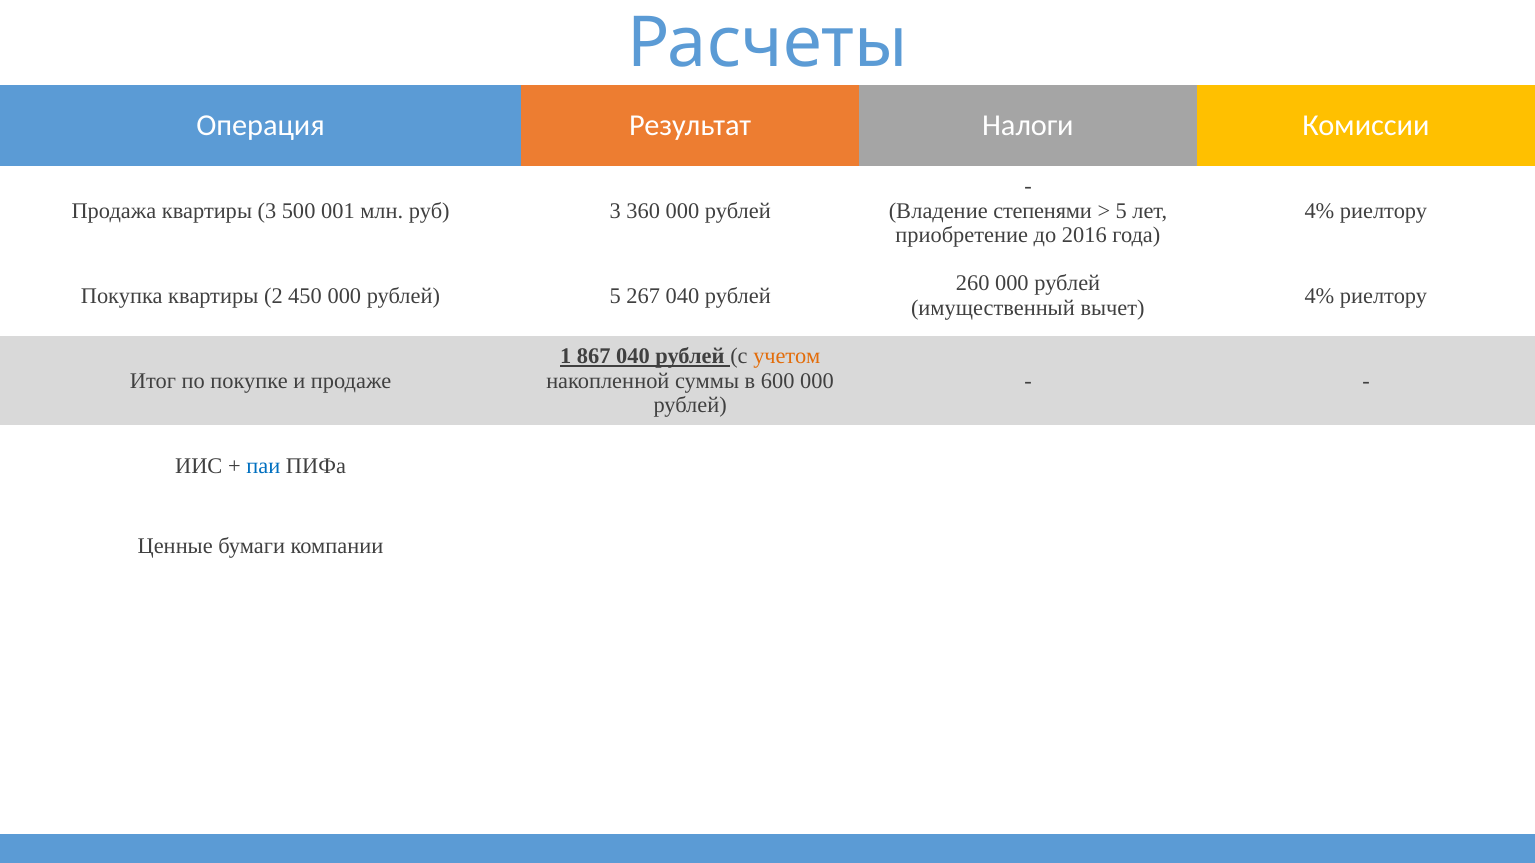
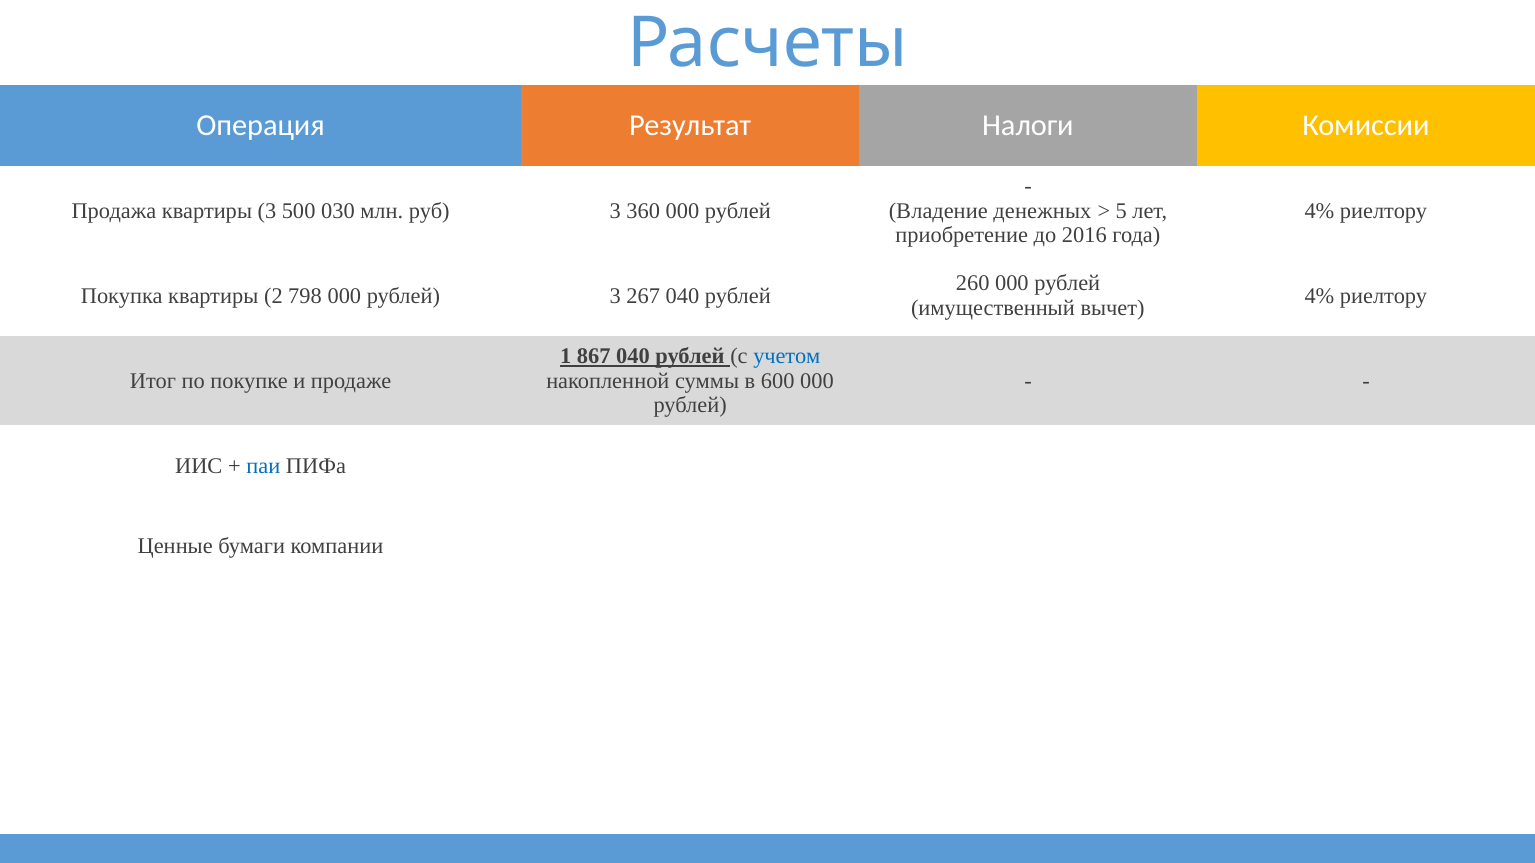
001: 001 -> 030 (338, 211)
степенями: степенями -> денежных (1042, 211)
450: 450 -> 798 (305, 296)
рублей 5: 5 -> 3 (615, 296)
учетом colour: orange -> blue (787, 356)
